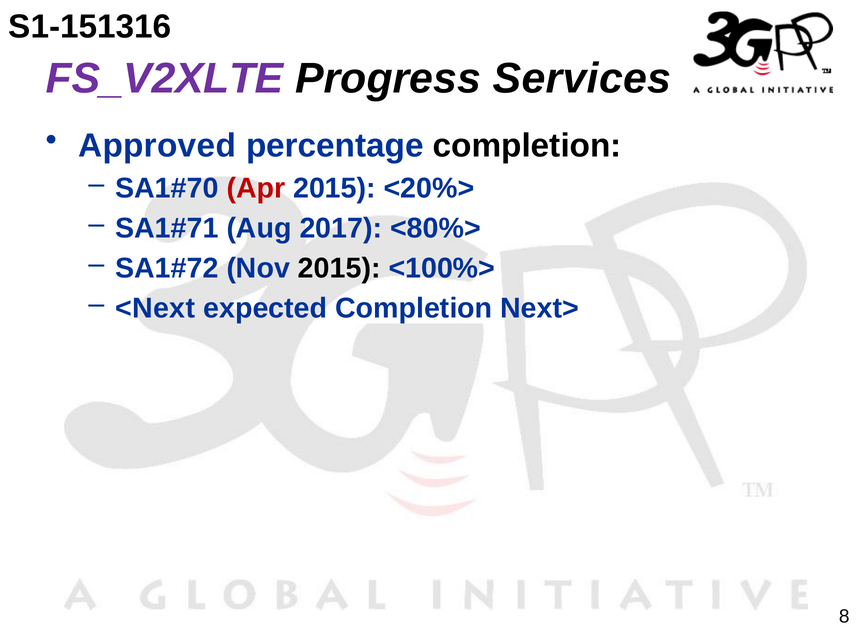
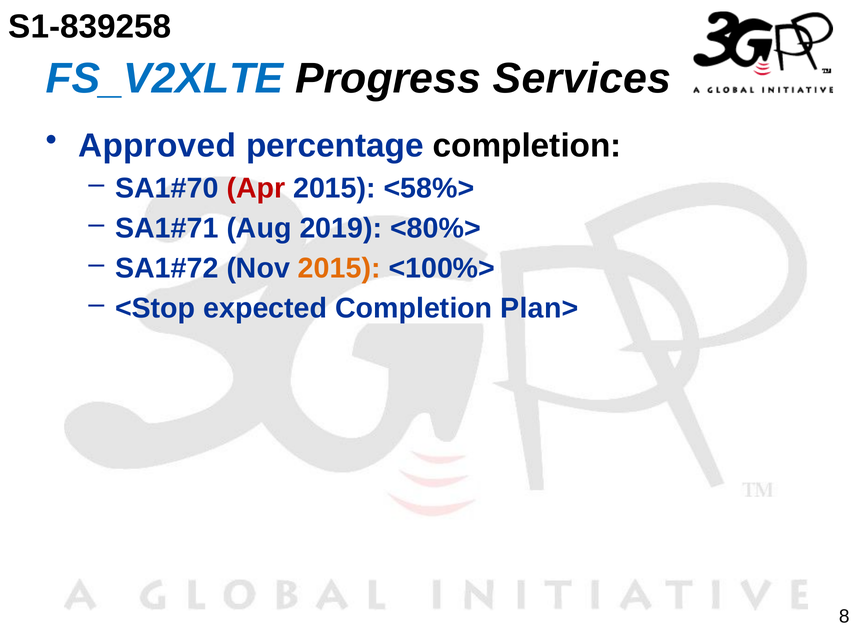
S1-151316: S1-151316 -> S1-839258 (90, 27)
FS_V2XLTE colour: purple -> blue (165, 79)
<20%>: <20%> -> <58%> (429, 188)
2017: 2017 -> 2019 (341, 228)
2015 colour: black -> orange (339, 268)
<Next: <Next -> <Stop (155, 308)
Next>: Next> -> Plan> (539, 308)
